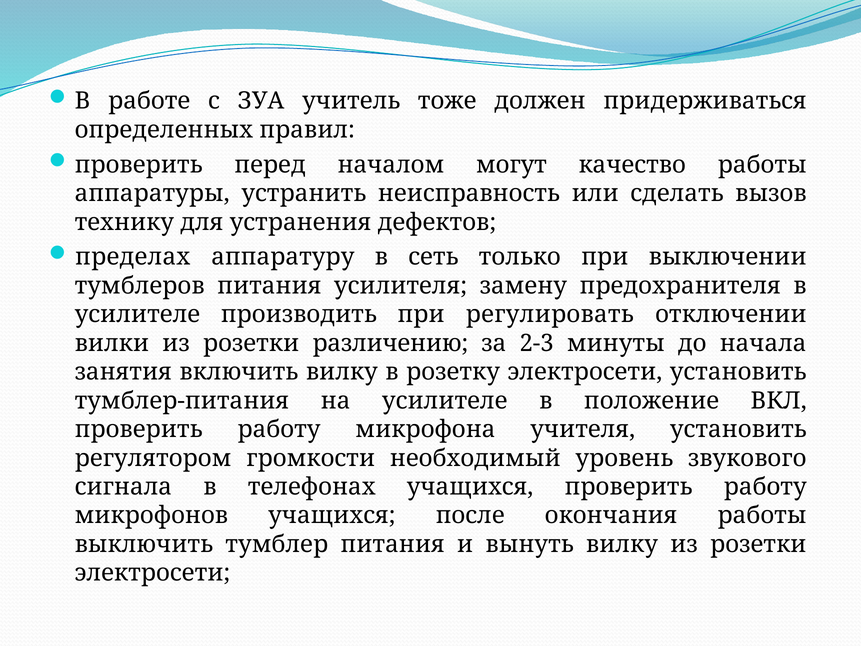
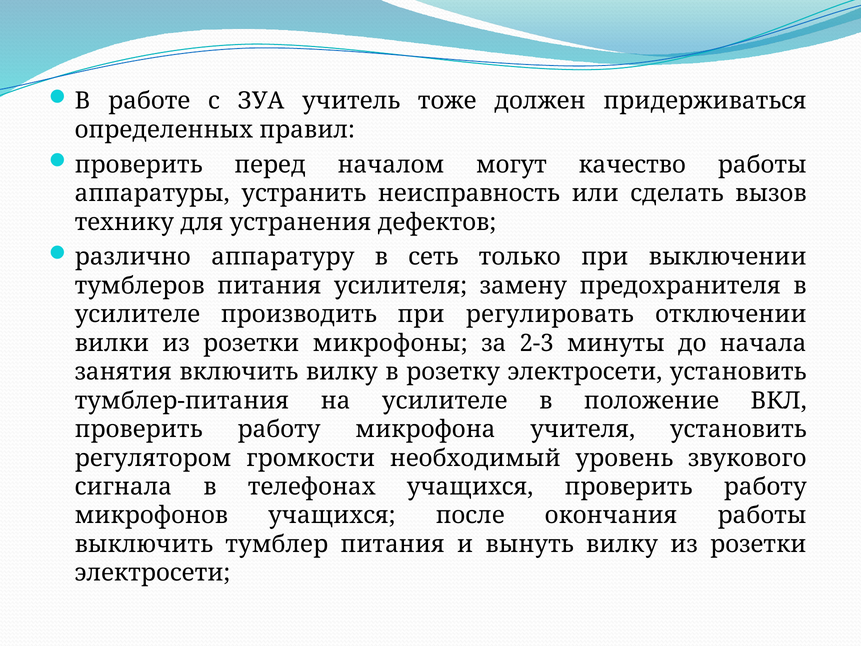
пределах: пределах -> различно (133, 257)
различению: различению -> микрофоны (390, 343)
